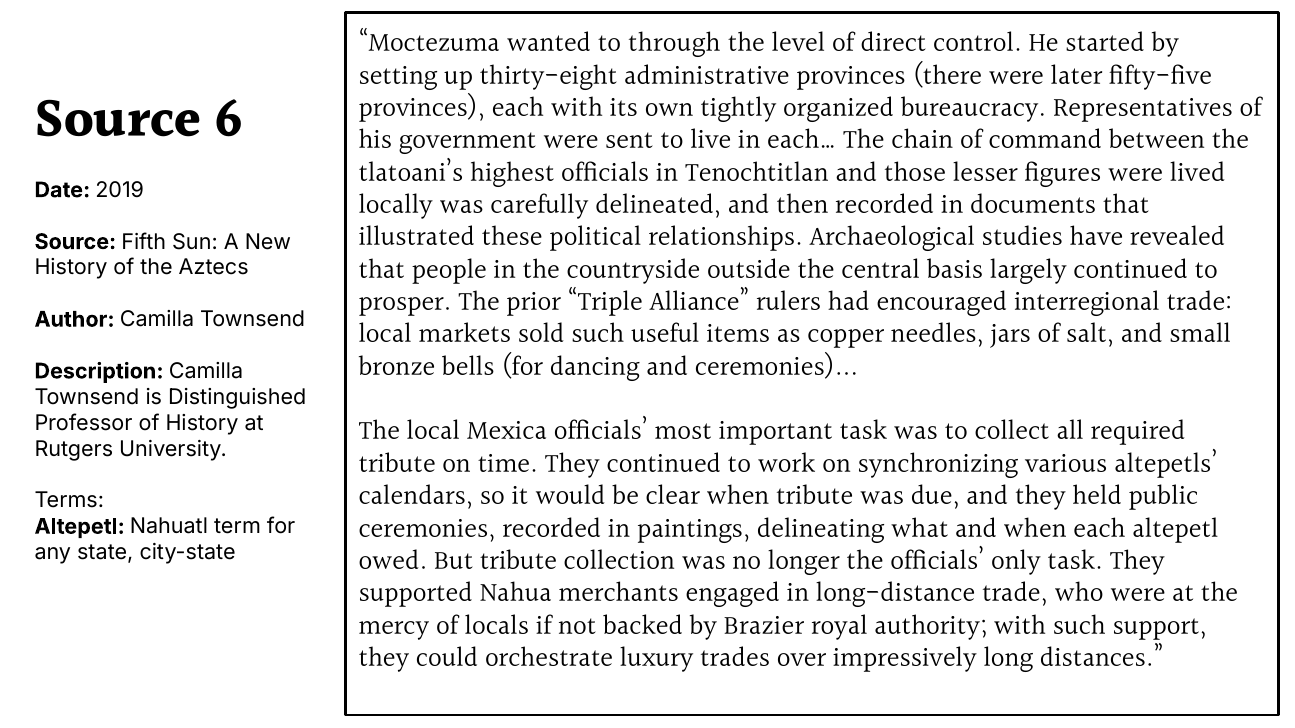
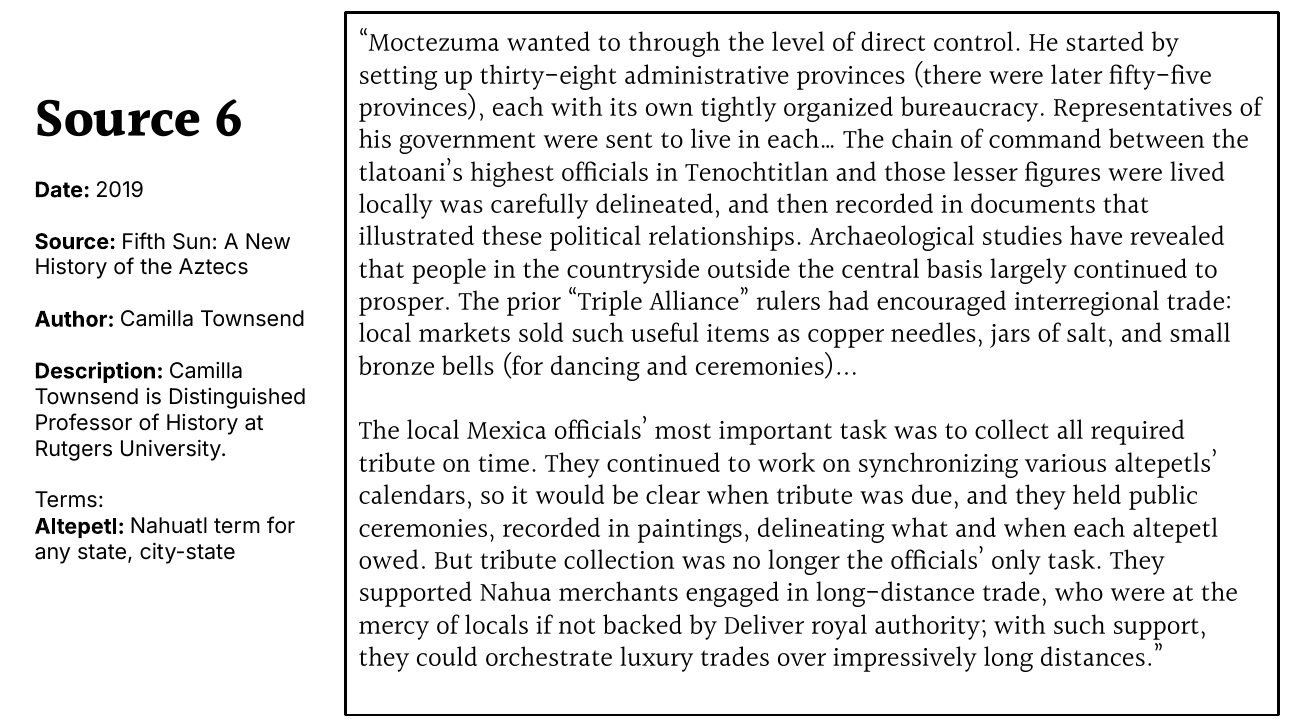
Brazier: Brazier -> Deliver (764, 627)
